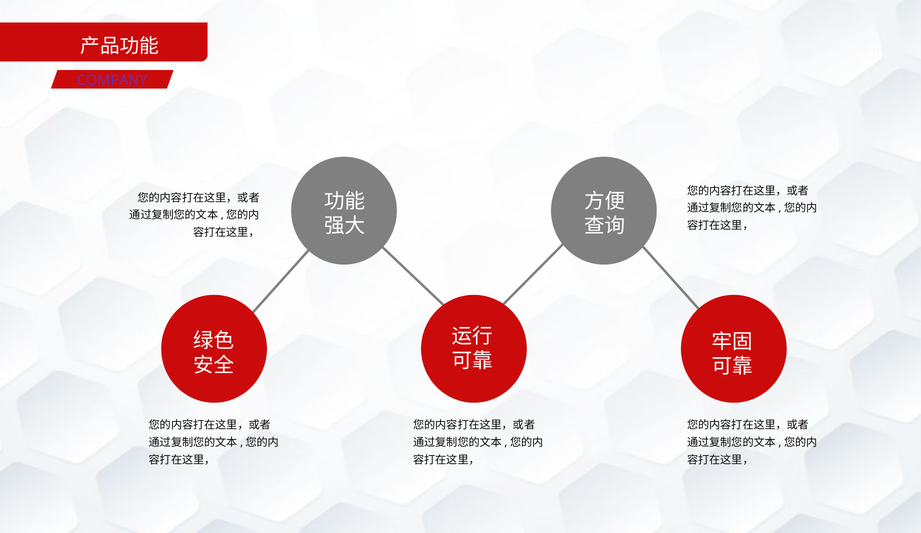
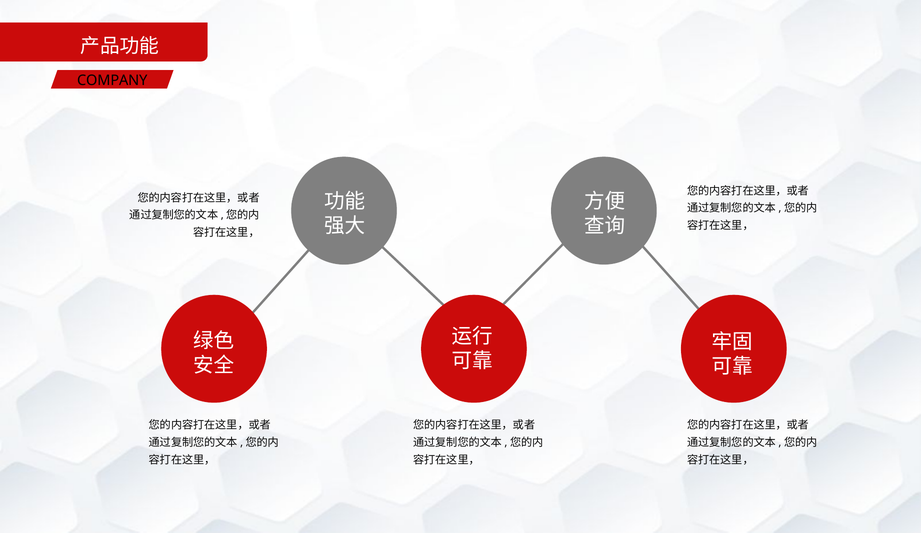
COMPANY colour: purple -> black (112, 80)
